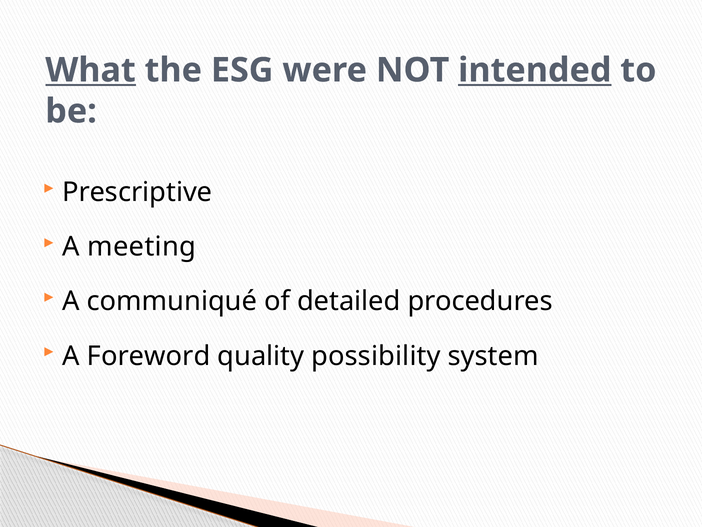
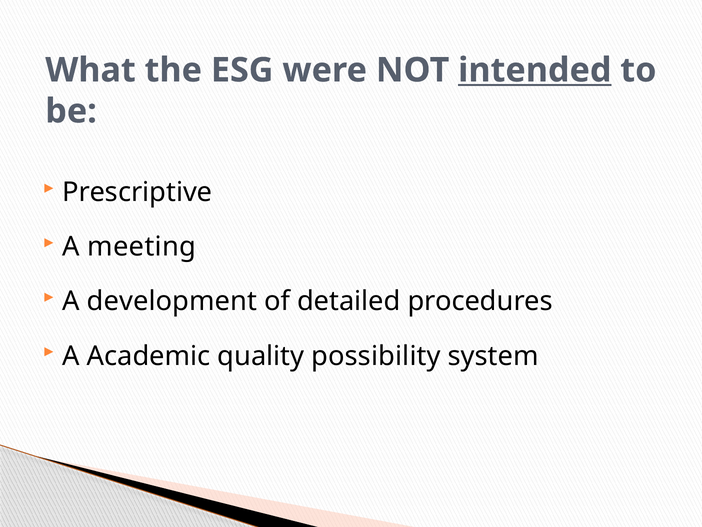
What underline: present -> none (91, 70)
communiqué: communiqué -> development (172, 301)
Foreword: Foreword -> Academic (149, 356)
